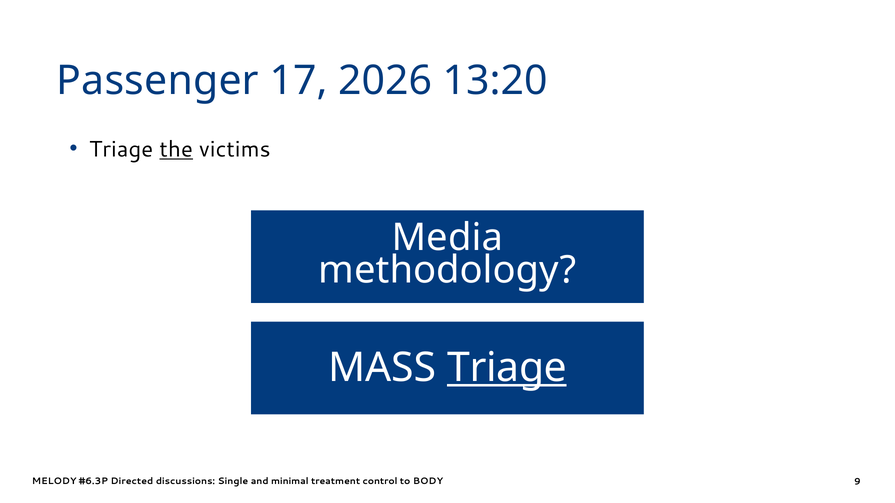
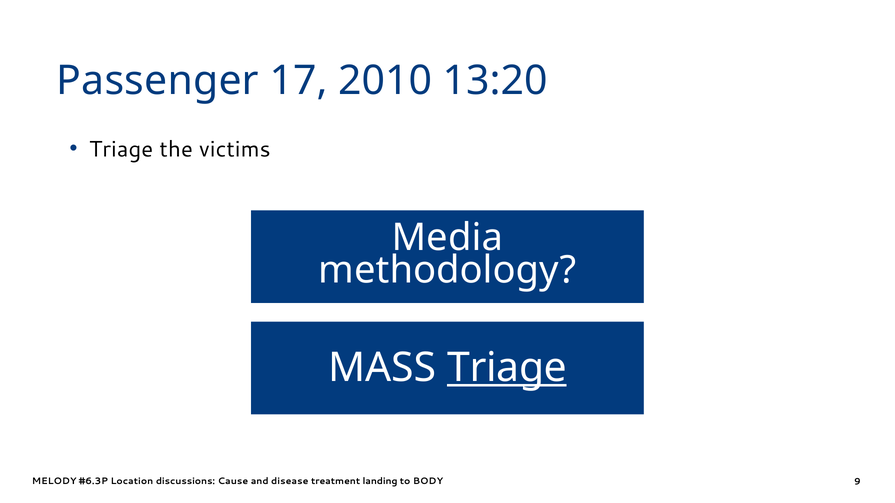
2026: 2026 -> 2010 (385, 81)
the underline: present -> none (176, 149)
Directed: Directed -> Location (132, 481)
Single: Single -> Cause (233, 481)
minimal: minimal -> disease (290, 481)
control: control -> landing (380, 481)
